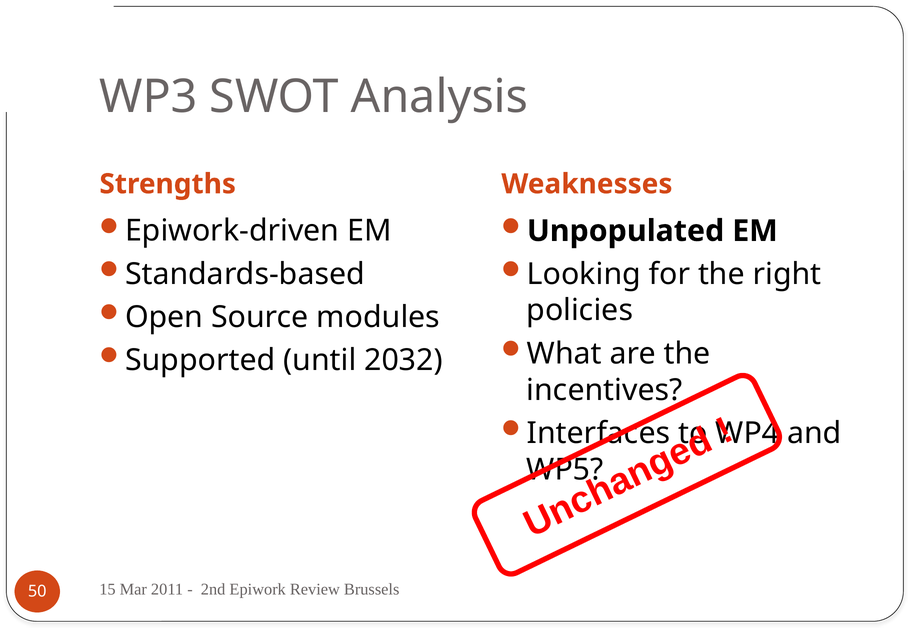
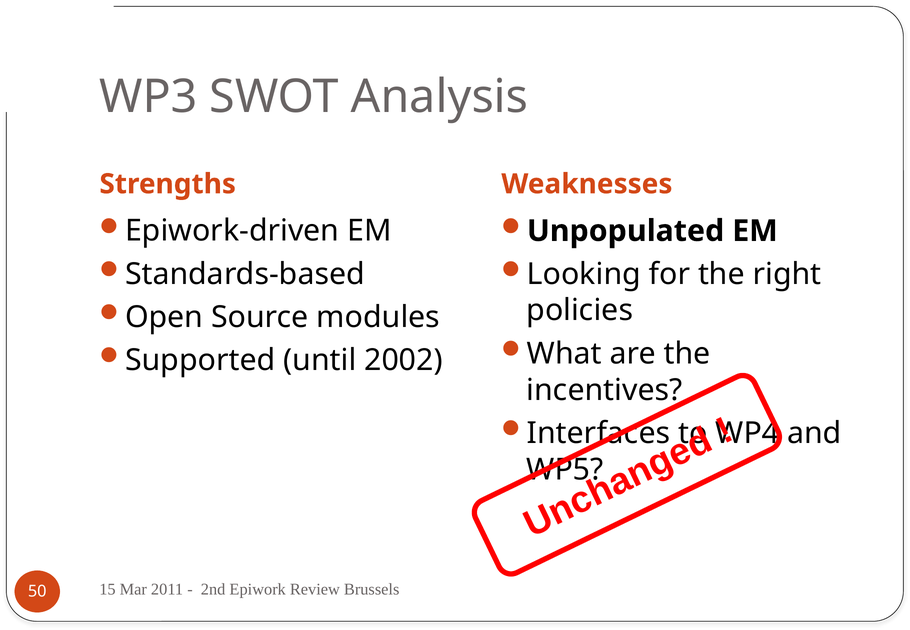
2032: 2032 -> 2002 (404, 360)
